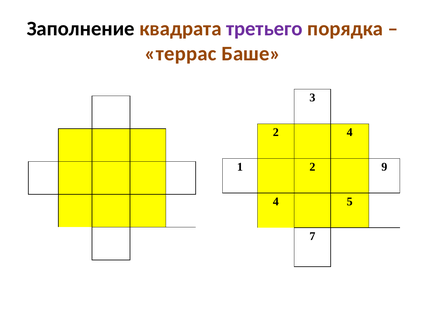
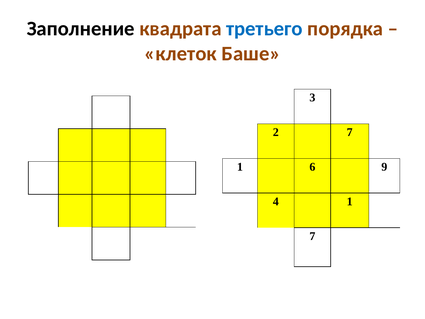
третьего colour: purple -> blue (264, 29)
террас: террас -> клеток (181, 54)
2 4: 4 -> 7 (350, 132)
1 2: 2 -> 6 (312, 167)
4 5: 5 -> 1 (350, 202)
